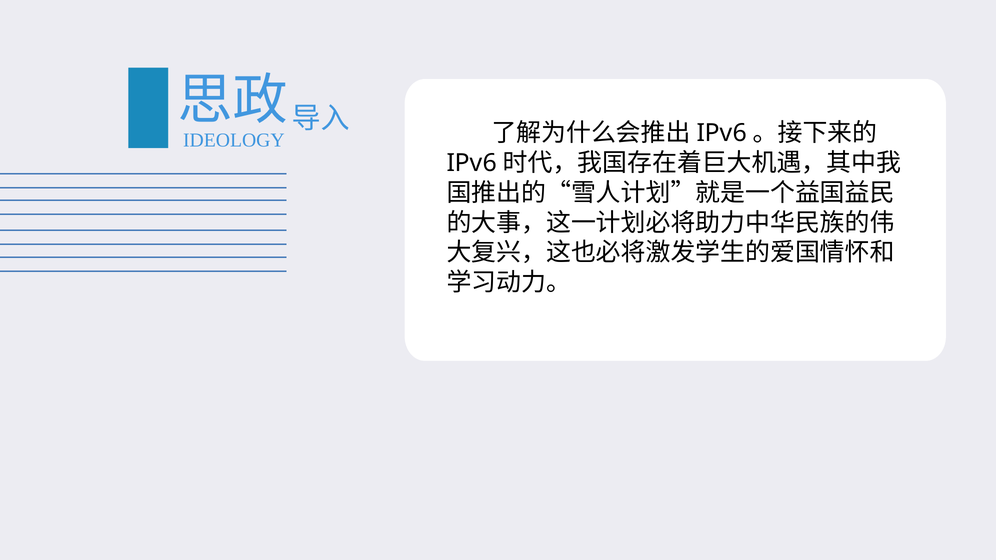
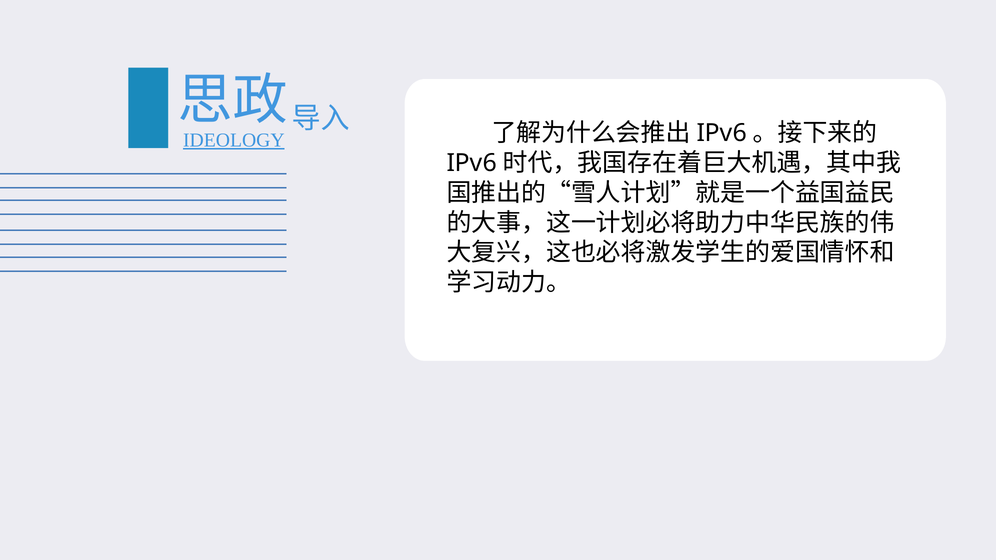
IDEOLOGY underline: none -> present (234, 140)
